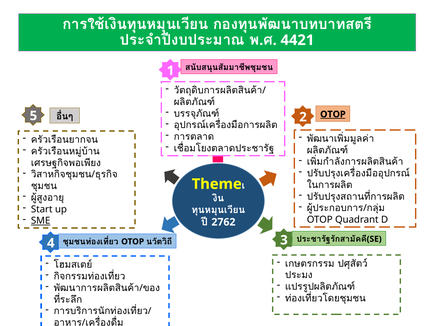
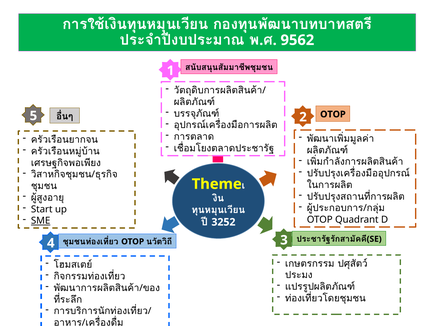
4421: 4421 -> 9562 (297, 40)
OTOP underline: present -> none (333, 114)
2762: 2762 -> 3252 (223, 222)
